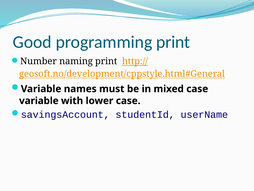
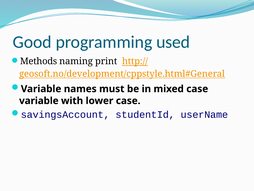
programming print: print -> used (173, 42)
Number: Number -> Methods (39, 61)
